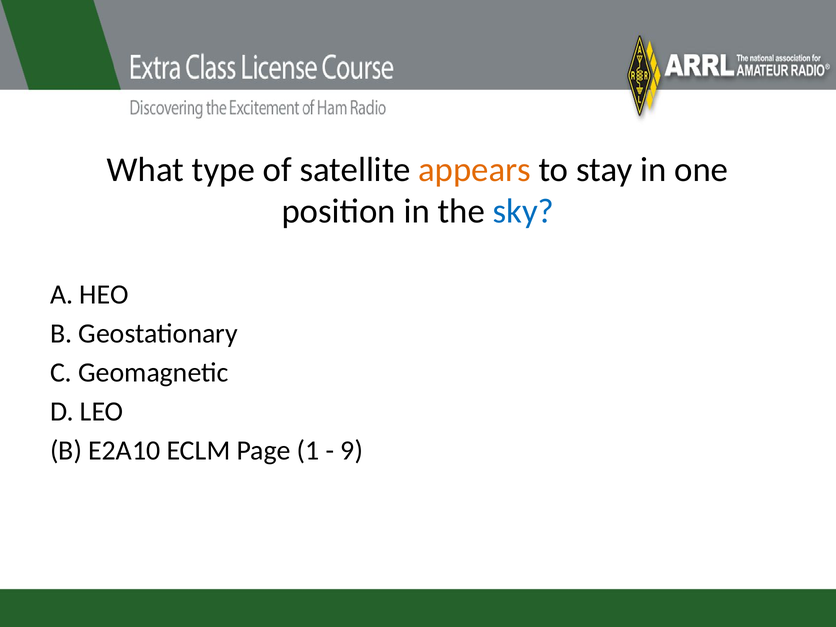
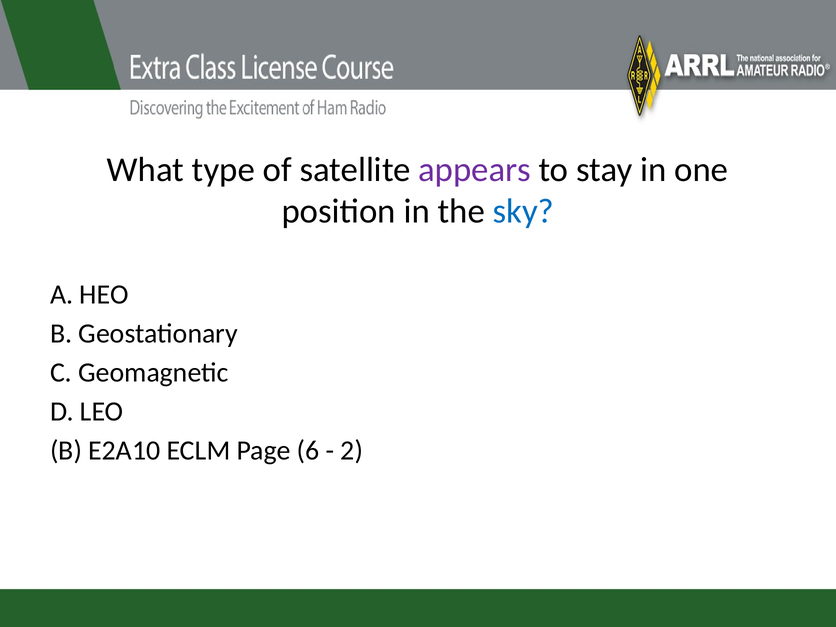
appears colour: orange -> purple (475, 170)
1: 1 -> 6 (308, 451)
9: 9 -> 2 (352, 451)
